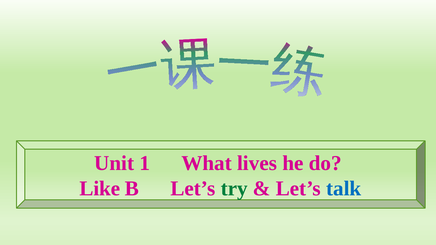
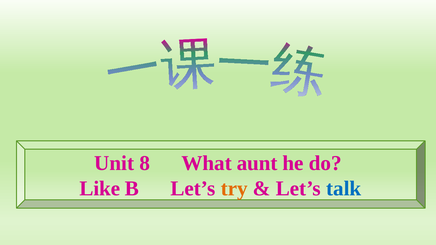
1: 1 -> 8 (145, 163)
lives: lives -> aunt (257, 163)
try colour: green -> orange (234, 189)
